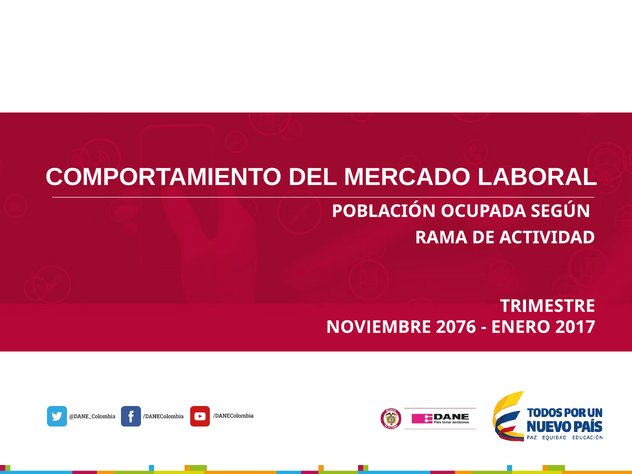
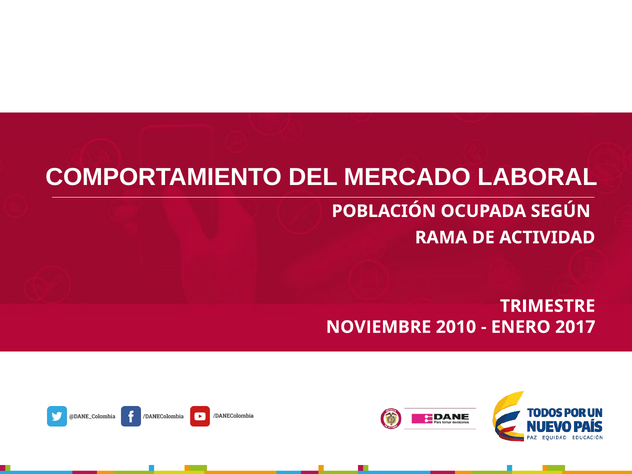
2076: 2076 -> 2010 (456, 327)
